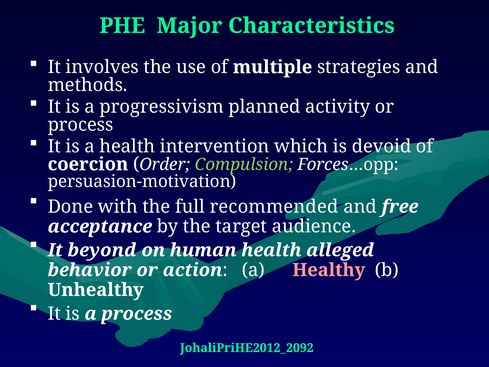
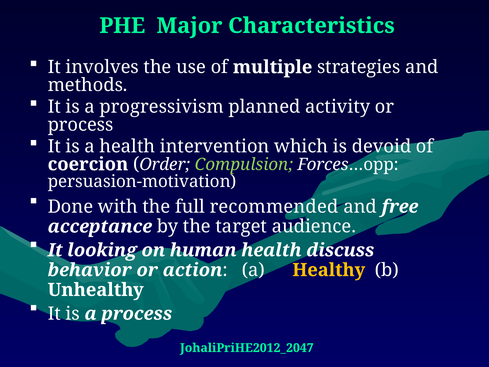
beyond: beyond -> looking (102, 250)
alleged: alleged -> discuss (340, 250)
Healthy colour: pink -> yellow (329, 270)
JohaliPriHE2012_2092: JohaliPriHE2012_2092 -> JohaliPriHE2012_2047 (247, 348)
